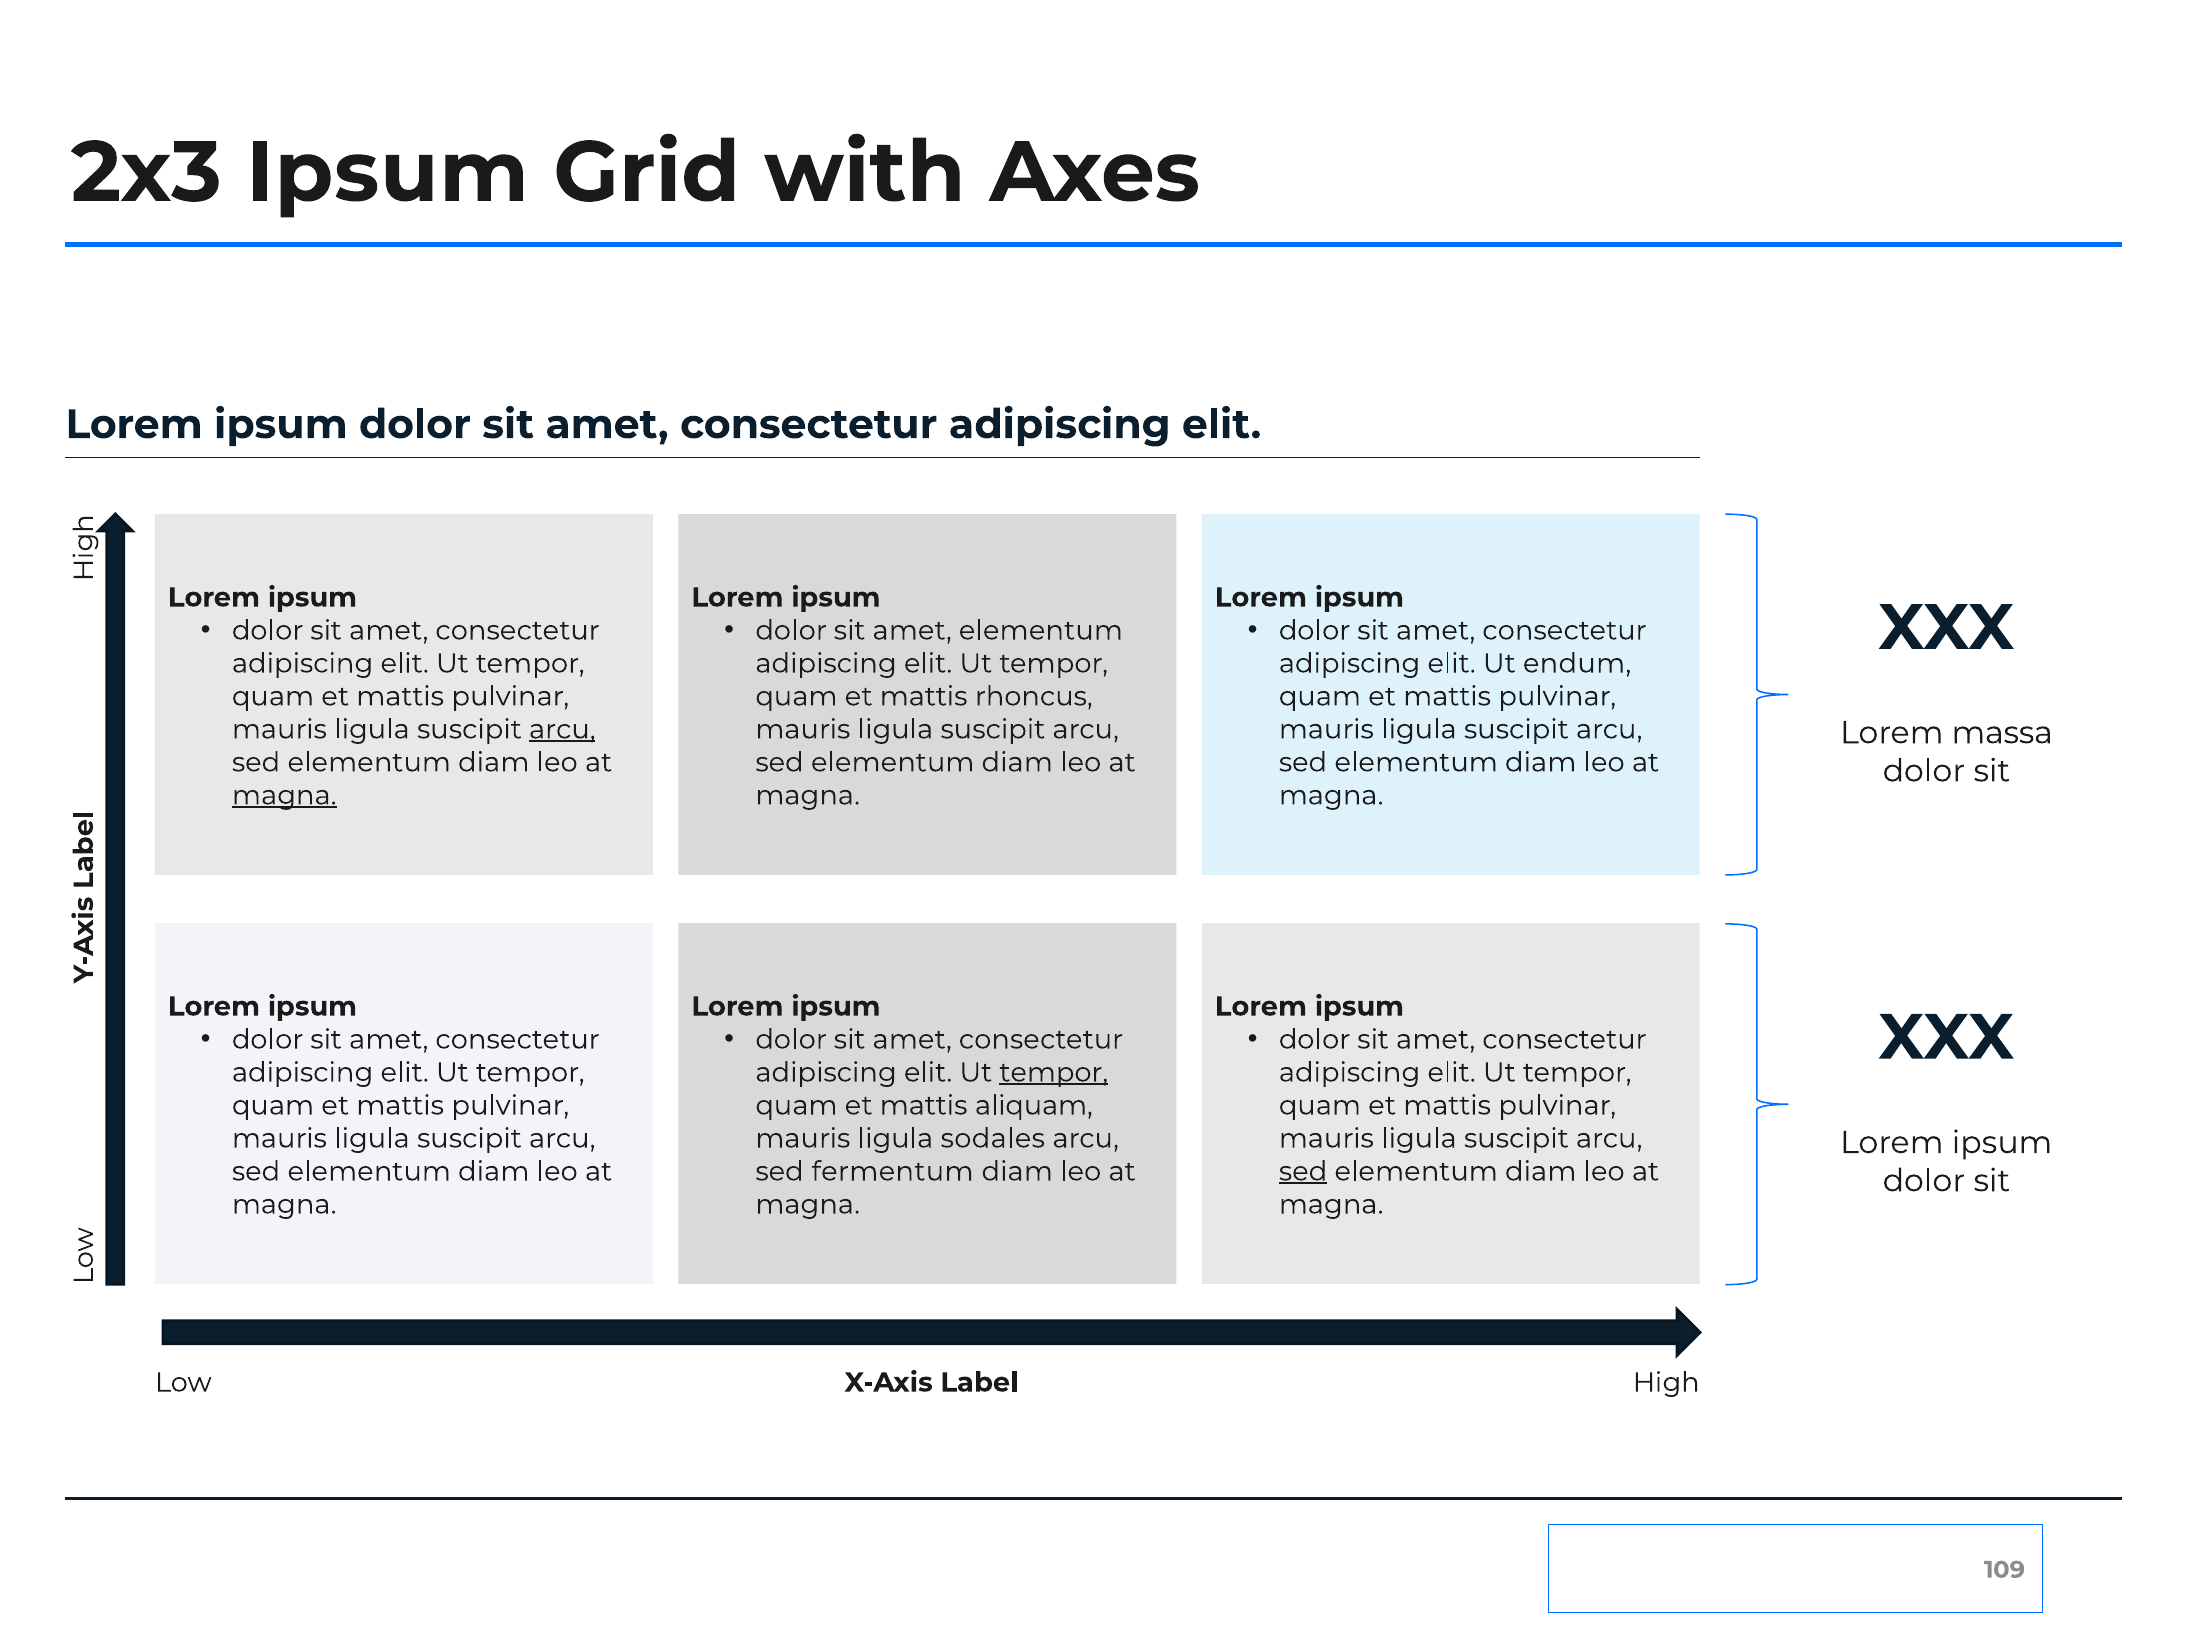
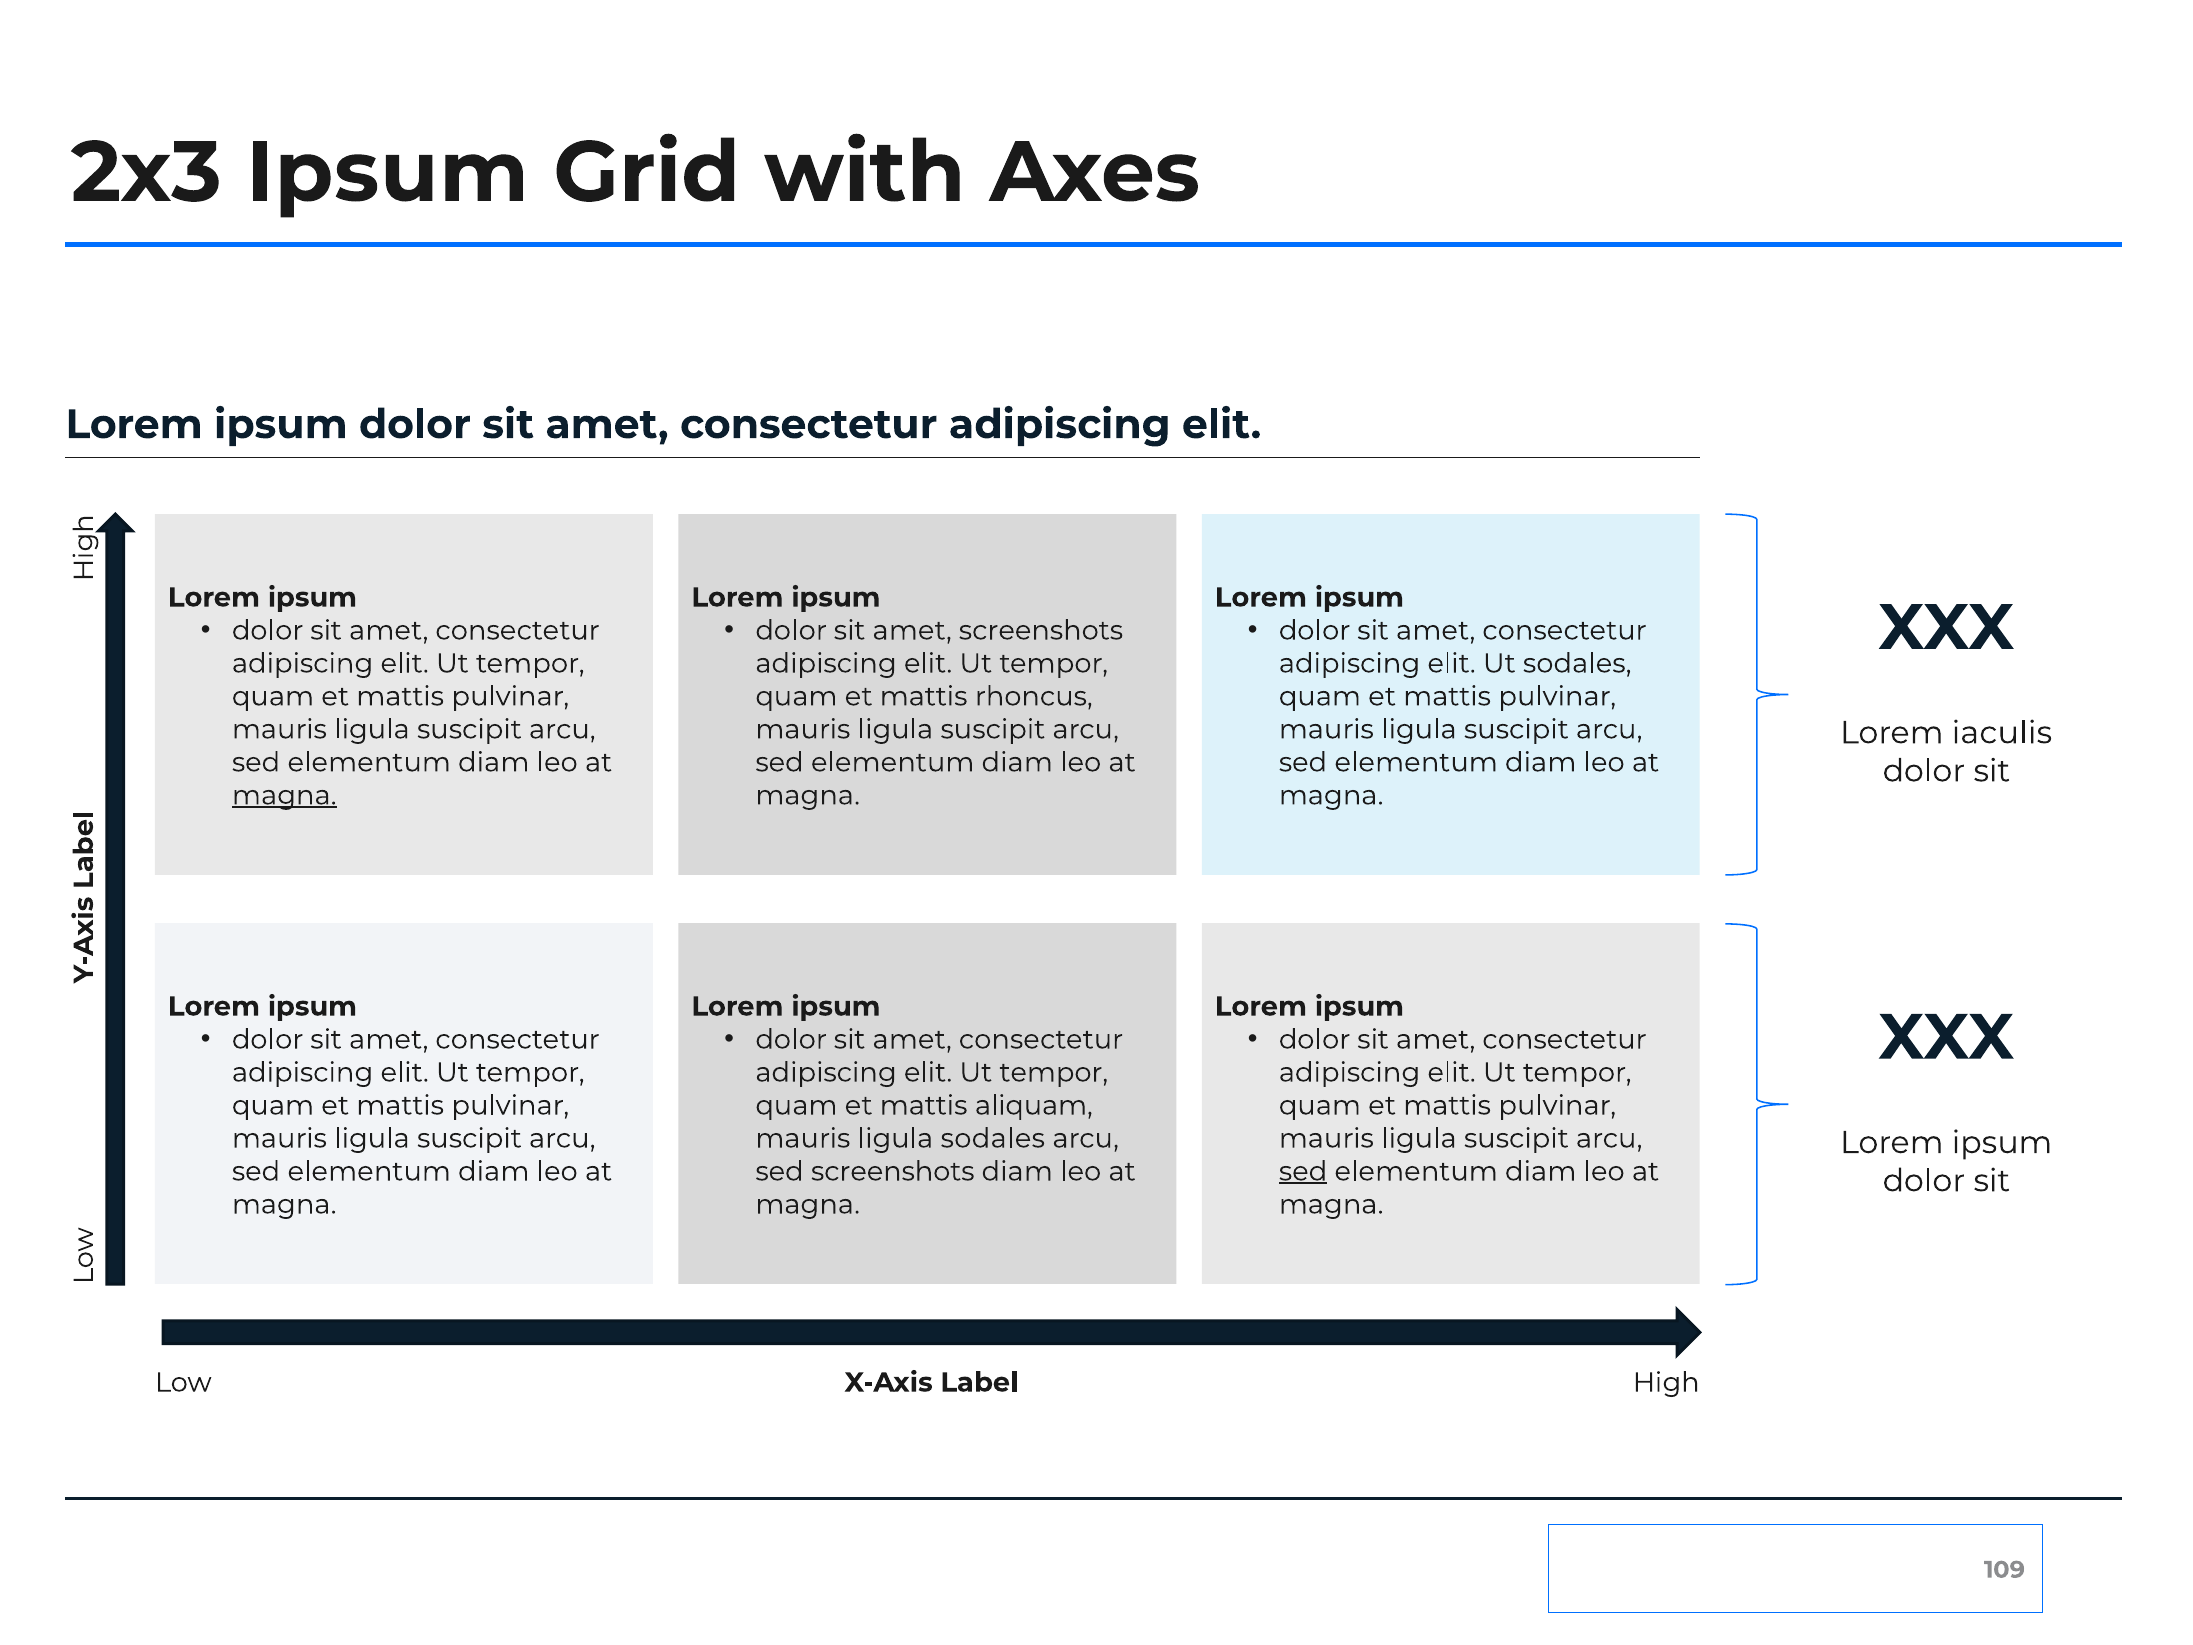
amet elementum: elementum -> screenshots (1041, 630)
Ut endum: endum -> sodales (1577, 663)
arcu underline: present -> none (562, 729)
massa: massa -> iaculis (2002, 733)
tempor underline: present -> none (1054, 1072)
sed fermentum: fermentum -> screenshots (893, 1171)
